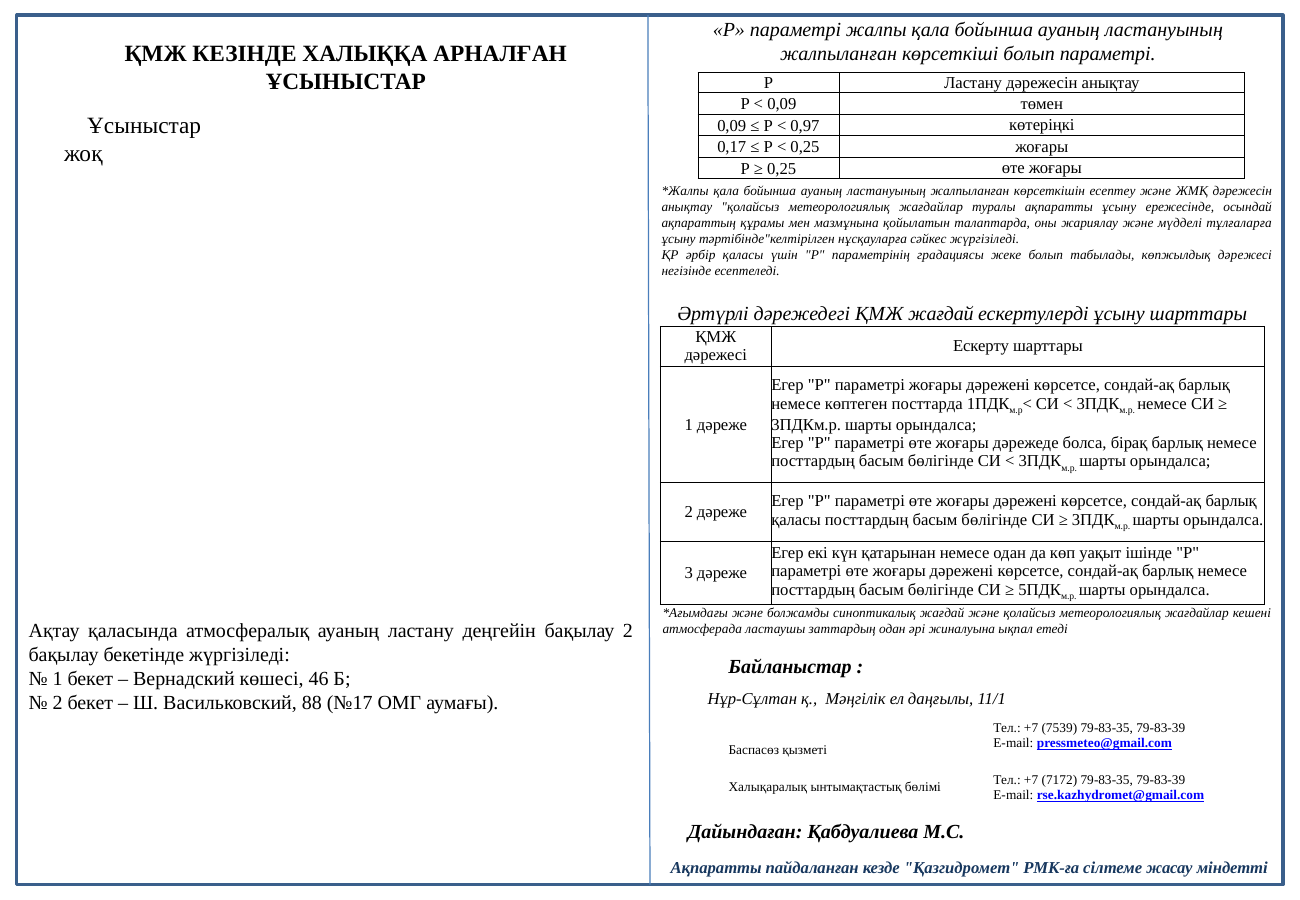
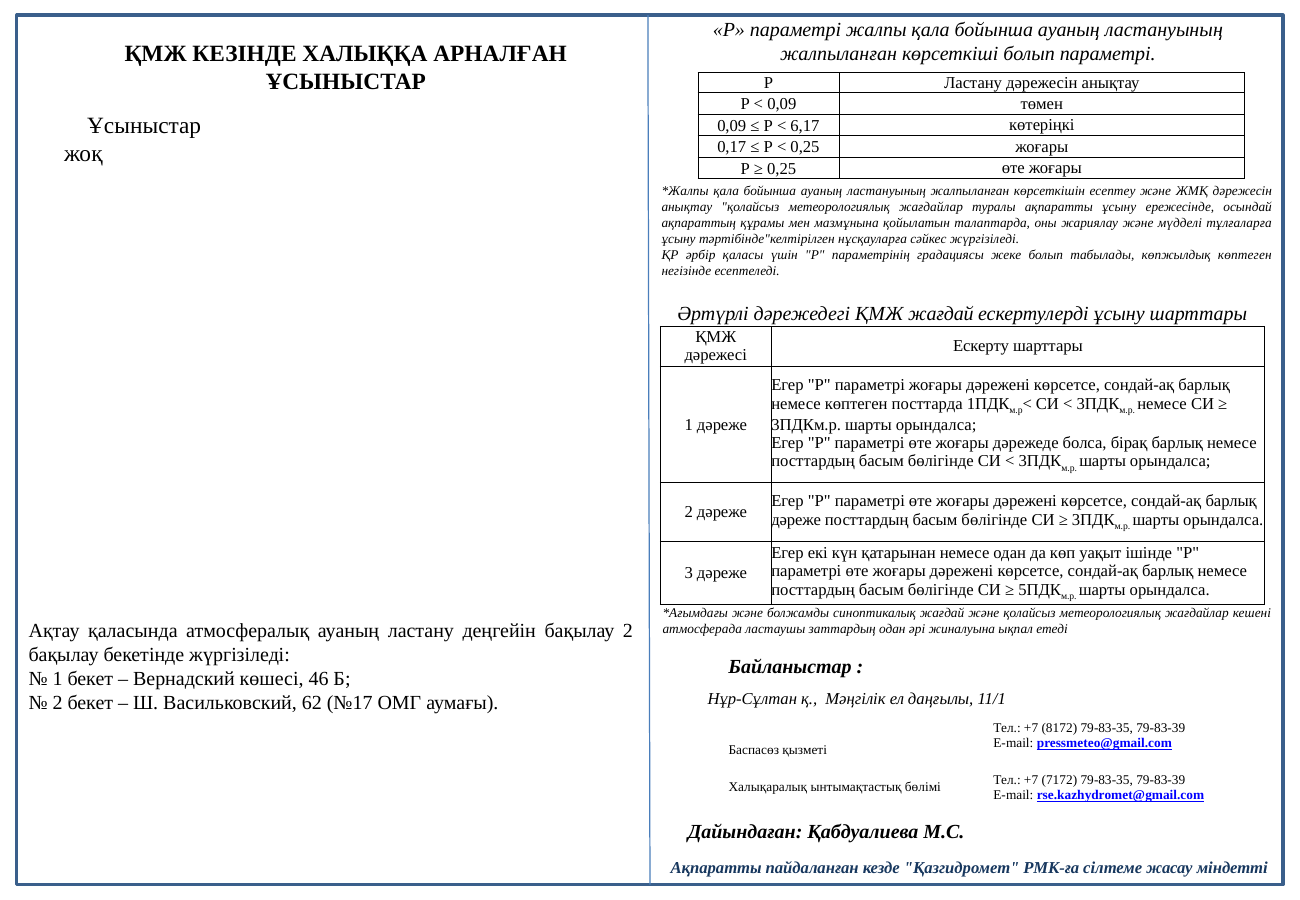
0,97: 0,97 -> 6,17 (805, 126)
көпжылдық дәрежесі: дәрежесі -> көптеген (1245, 255)
қаласы: қаласы -> дәреже (796, 520)
88: 88 -> 62 (312, 703)
7539: 7539 -> 8172 (1059, 728)
